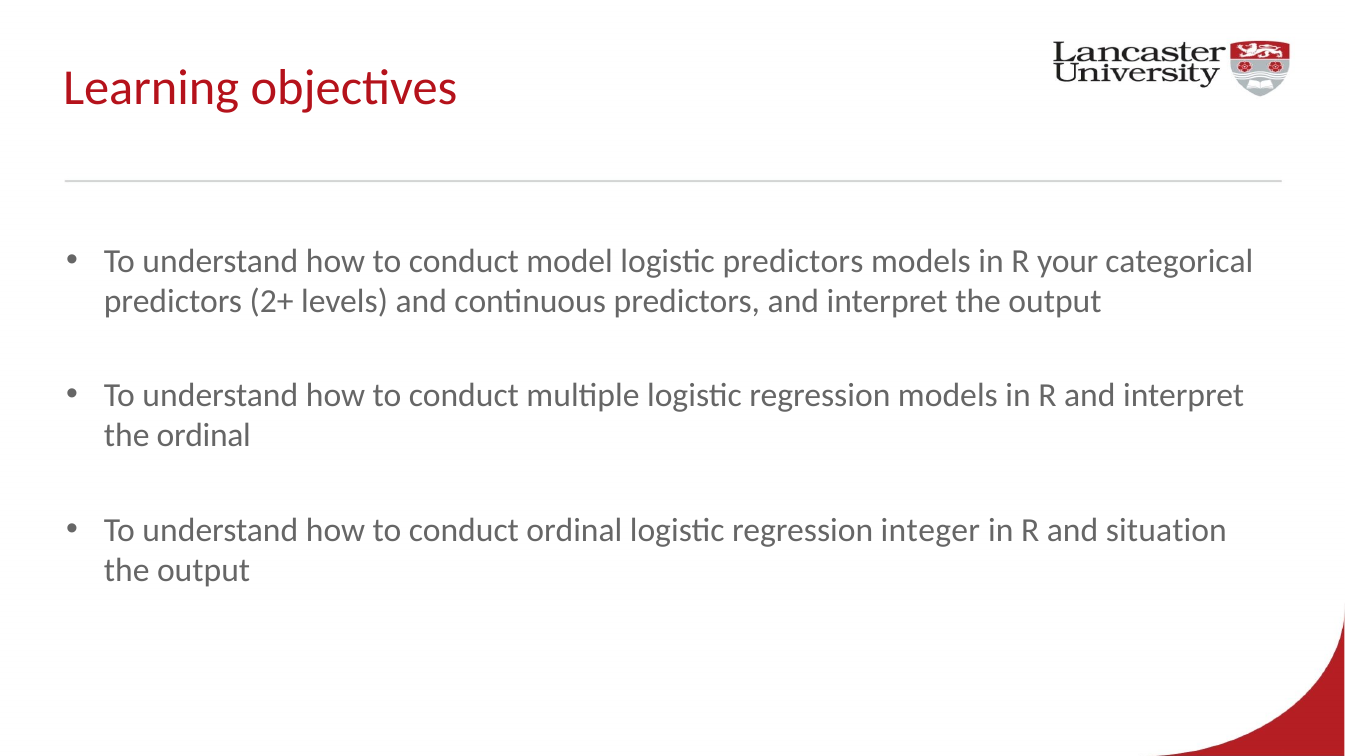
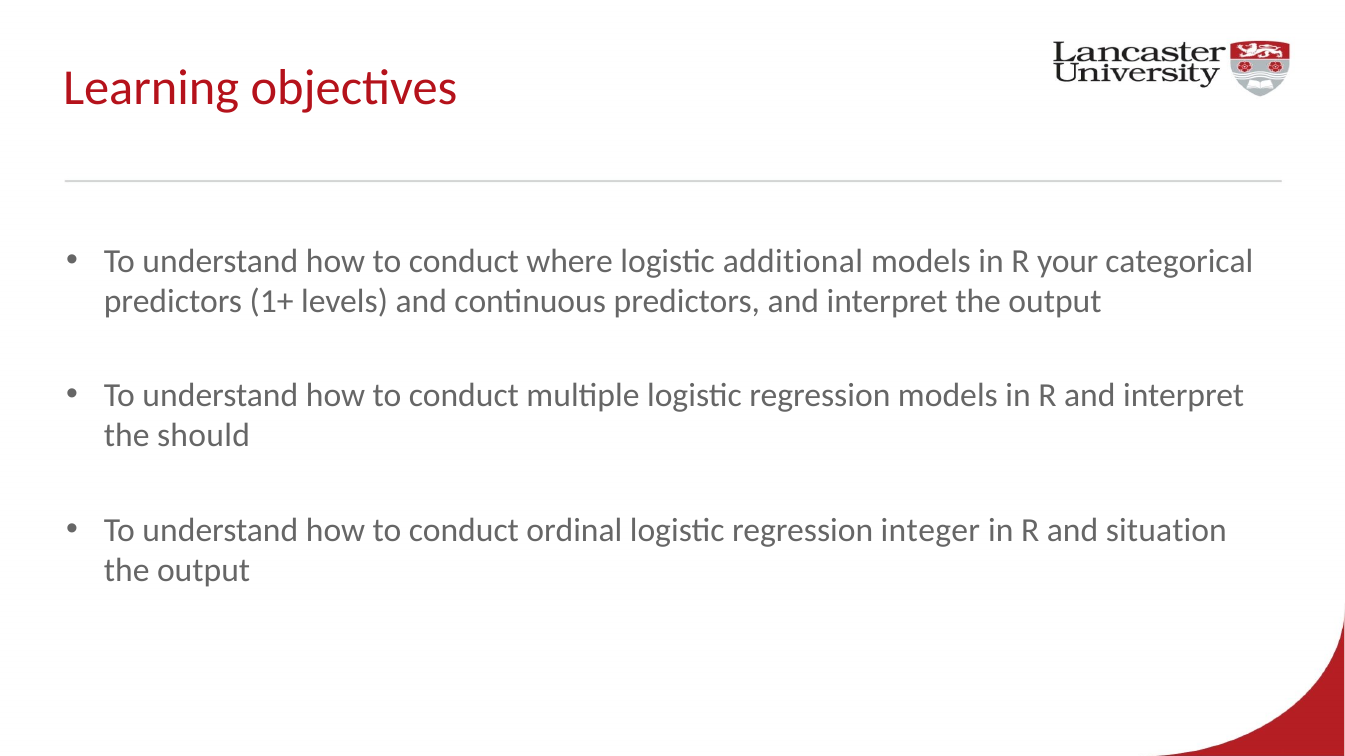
model: model -> where (570, 261)
logistic predictors: predictors -> additional (793, 261)
2+: 2+ -> 1+ (272, 302)
the ordinal: ordinal -> should (203, 436)
